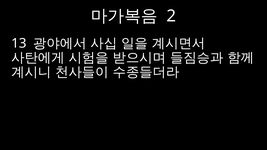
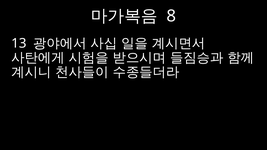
2: 2 -> 8 (171, 16)
